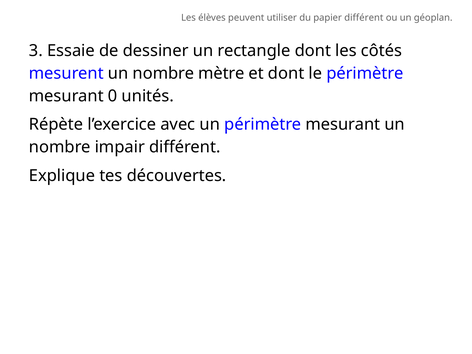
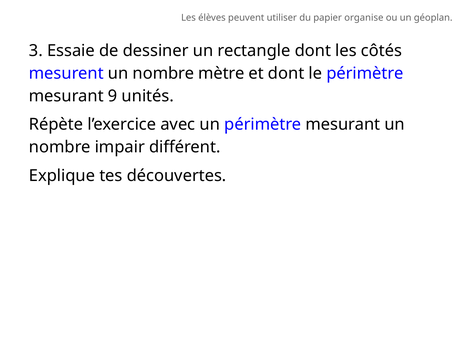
papier différent: différent -> organise (364, 18)
0: 0 -> 9 (113, 96)
